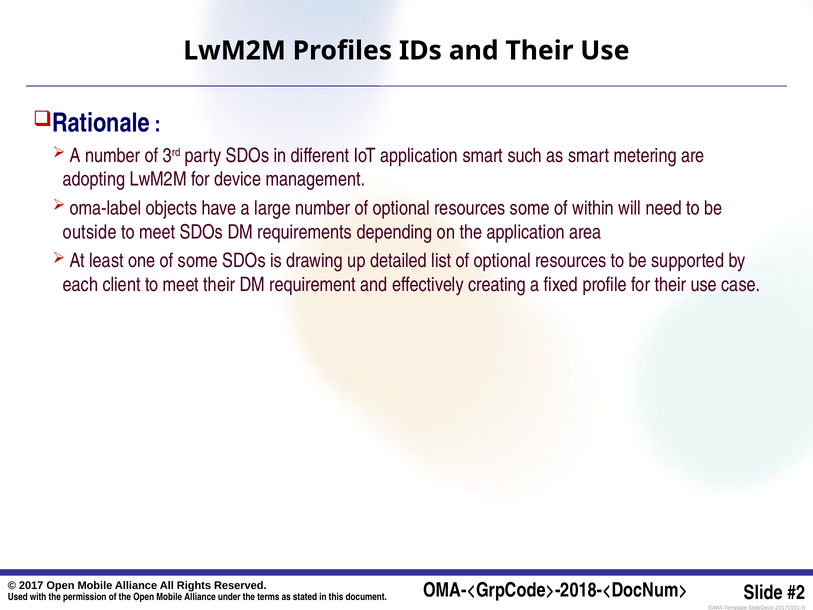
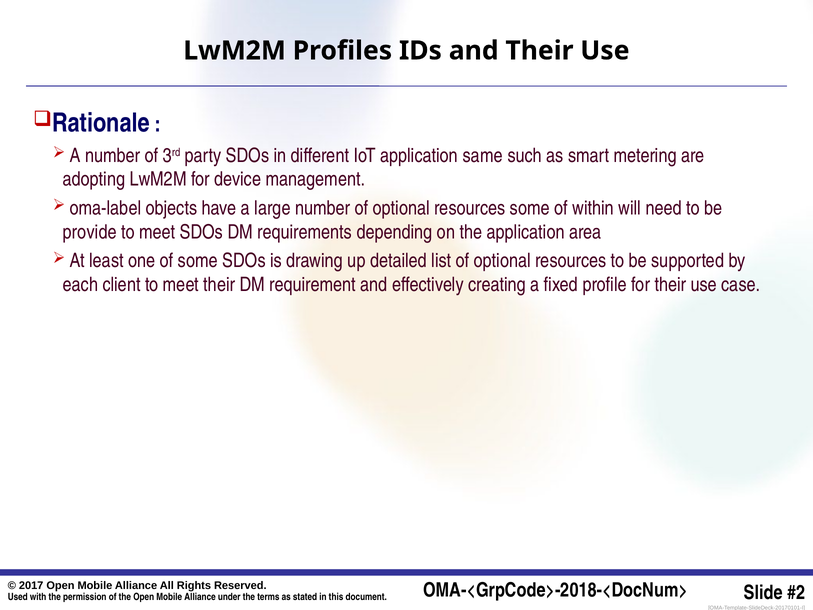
application smart: smart -> same (483, 155)
outside: outside -> provide (90, 232)
